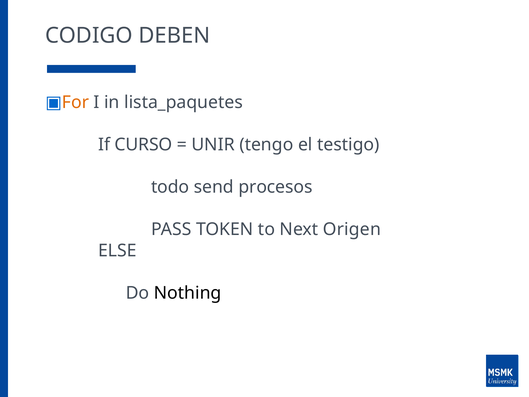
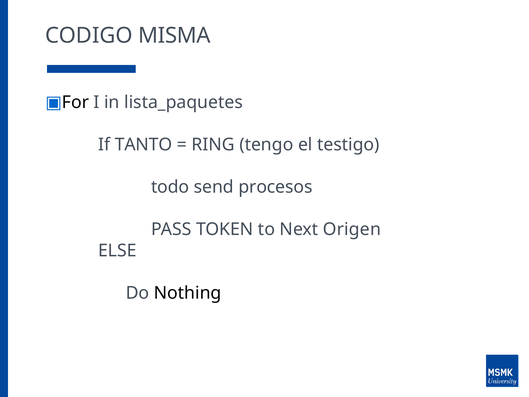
DEBEN: DEBEN -> MISMA (174, 36)
For colour: orange -> black (75, 102)
CURSO: CURSO -> TANTO (143, 145)
UNIR: UNIR -> RING (213, 145)
